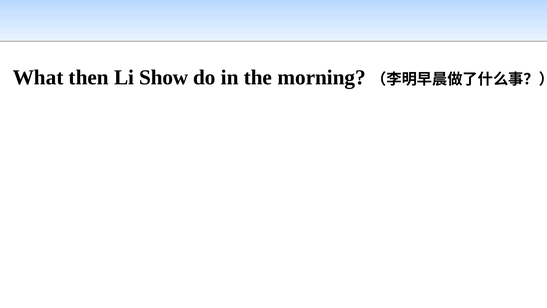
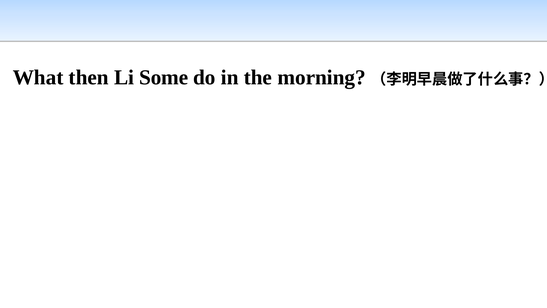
Show: Show -> Some (164, 77)
